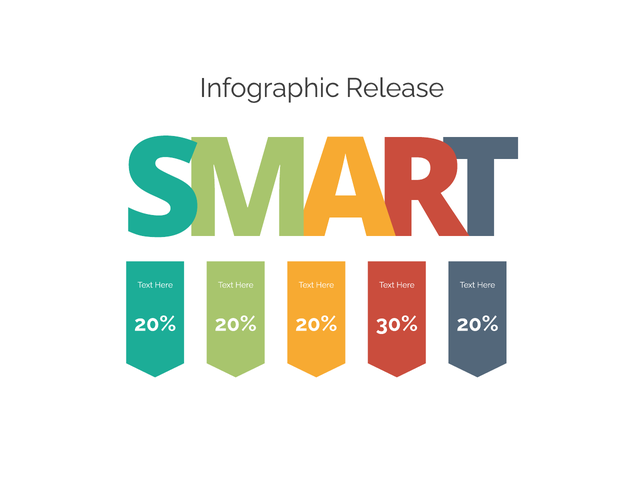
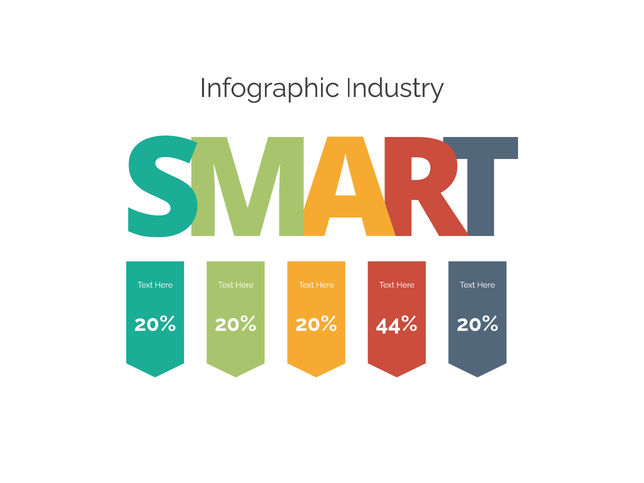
Release: Release -> Industry (395, 88)
30%: 30% -> 44% (397, 324)
